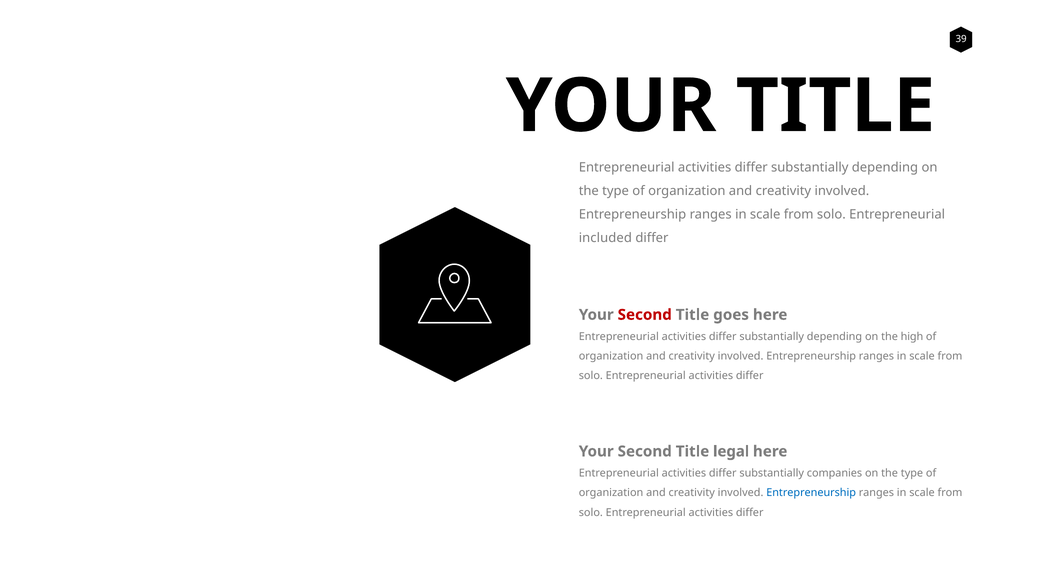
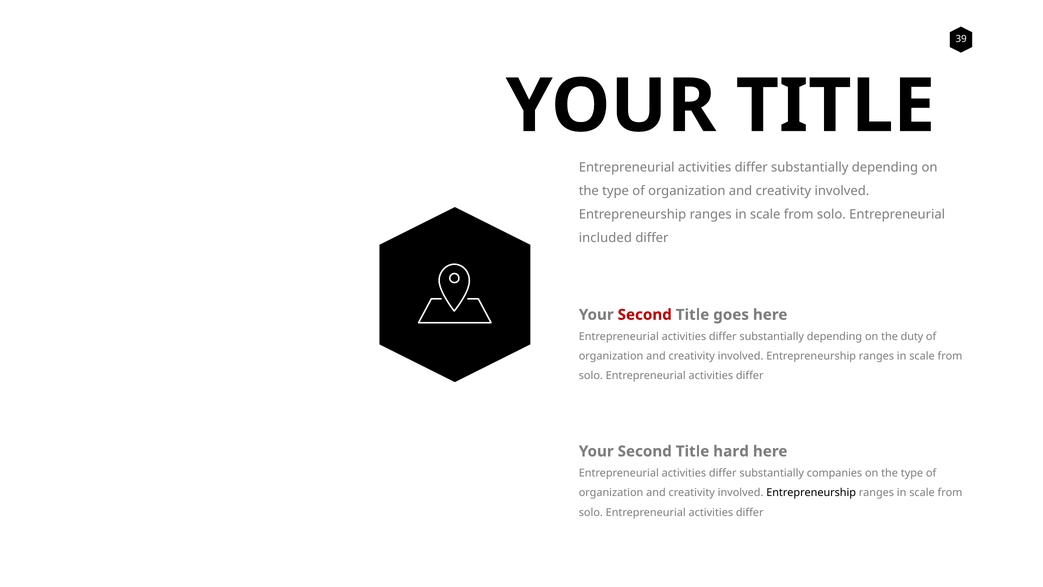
high: high -> duty (912, 337)
legal: legal -> hard (731, 451)
Entrepreneurship colour: blue -> black (811, 493)
